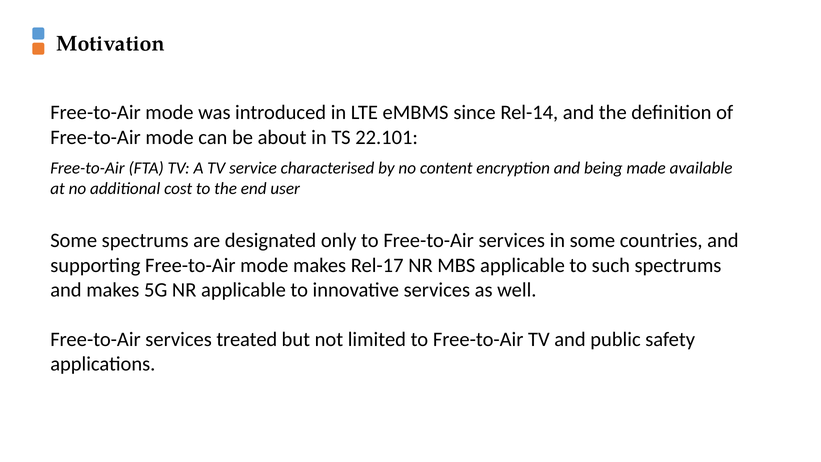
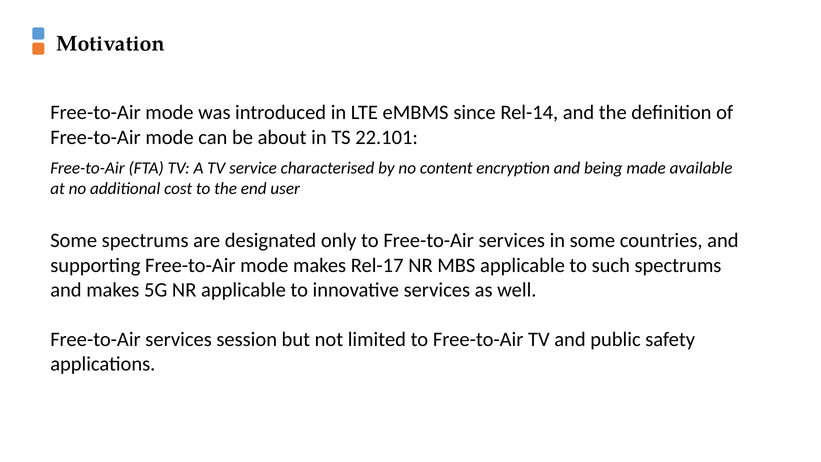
treated: treated -> session (247, 339)
